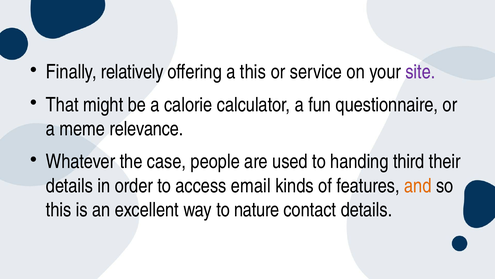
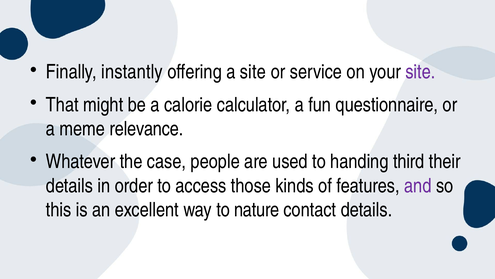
relatively: relatively -> instantly (132, 72)
a this: this -> site (253, 72)
email: email -> those (251, 185)
and colour: orange -> purple (418, 185)
